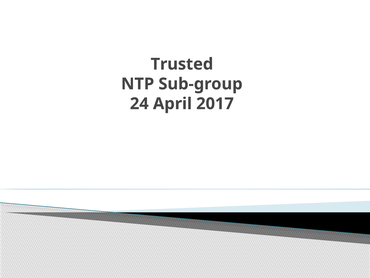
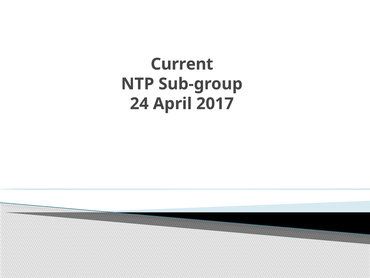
Trusted: Trusted -> Current (182, 64)
